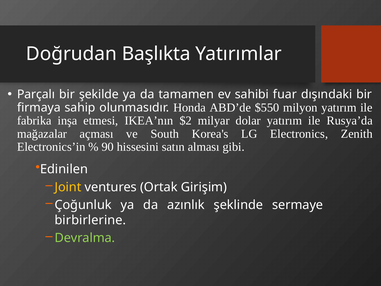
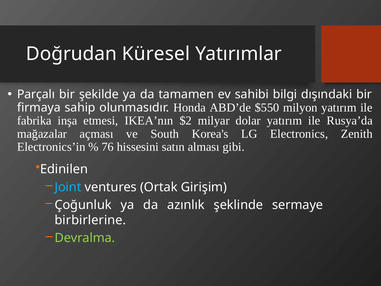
Başlıkta: Başlıkta -> Küresel (156, 54)
fuar: fuar -> bilgi (285, 94)
90: 90 -> 76 (108, 147)
Joint colour: yellow -> light blue (68, 187)
